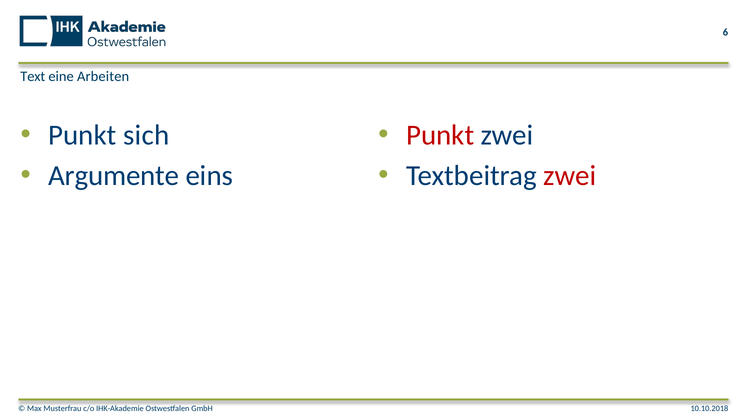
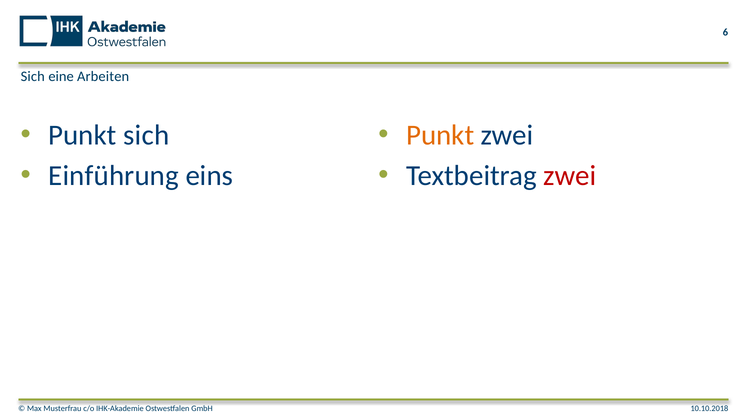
Text: Text -> Sich (33, 76)
Punkt colour: red -> orange (440, 135)
Argumente: Argumente -> Einführung (114, 176)
